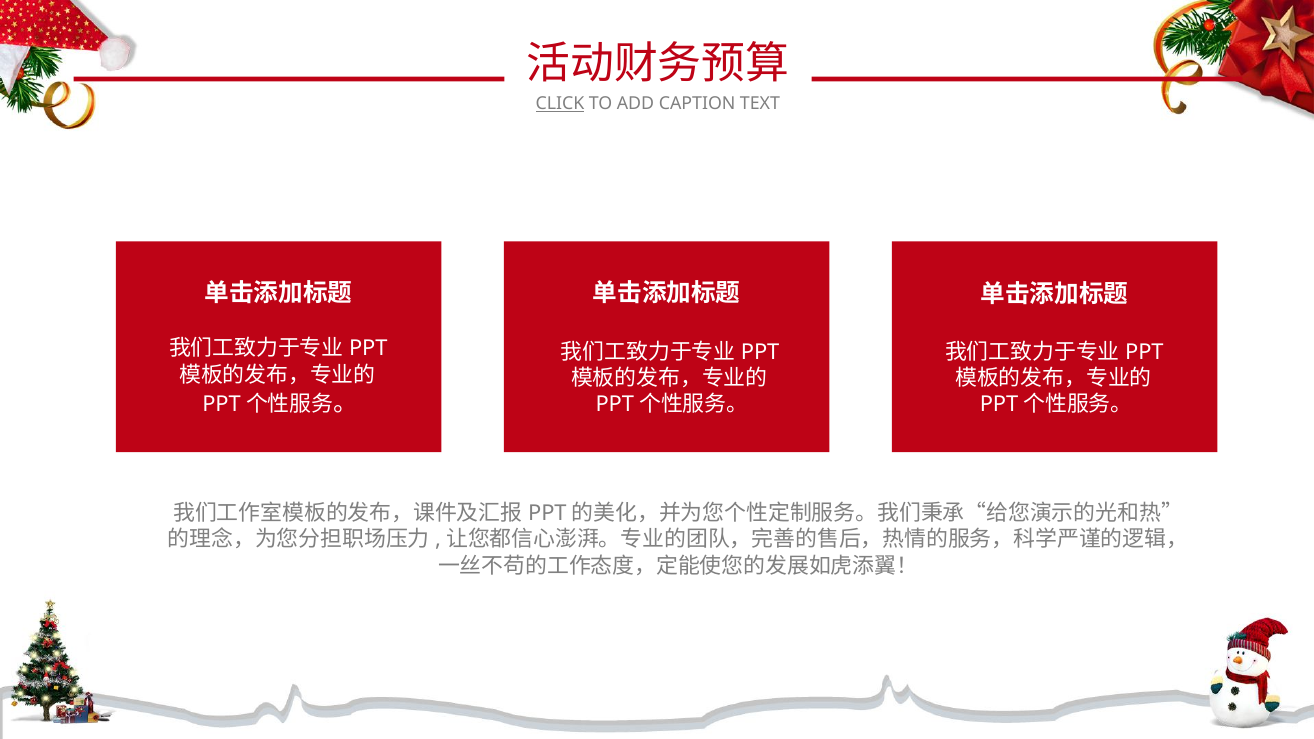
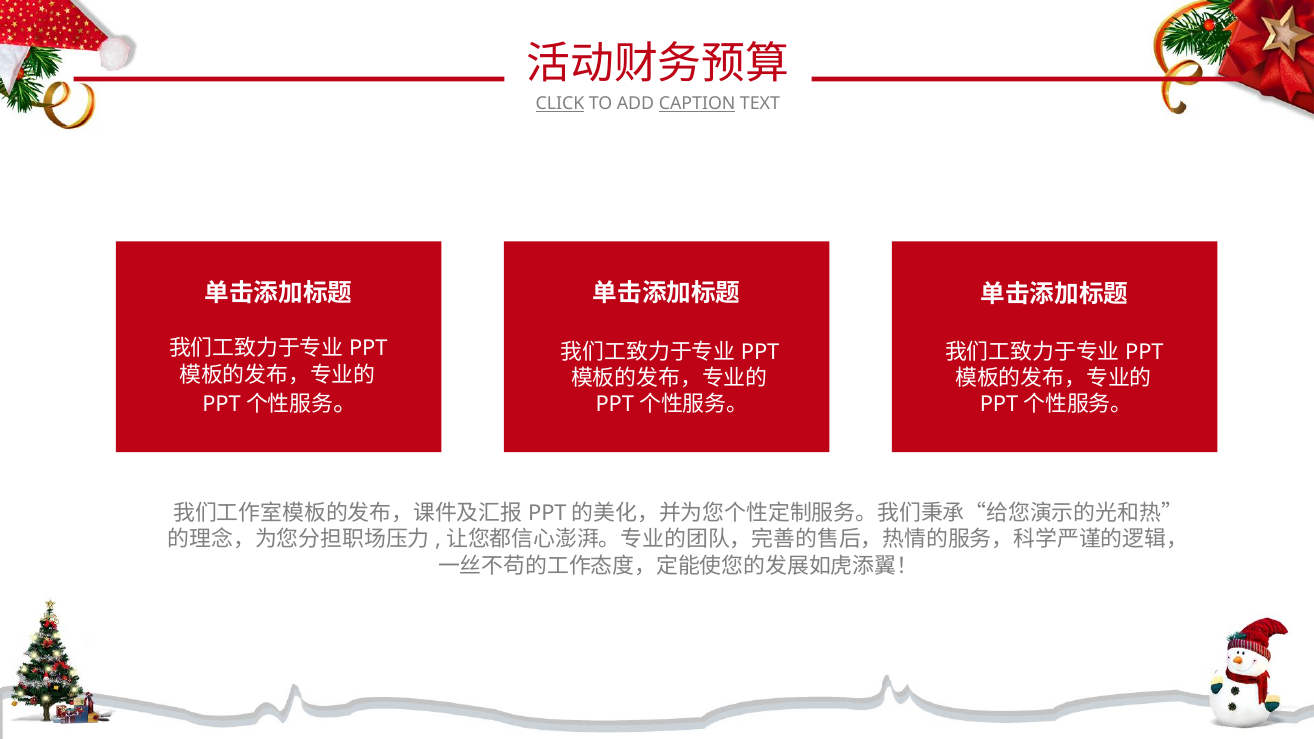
CAPTION underline: none -> present (697, 104)
